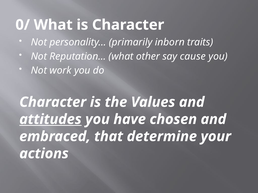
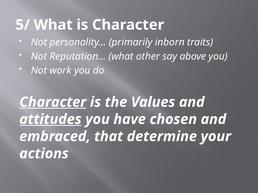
0/: 0/ -> 5/ (23, 25)
cause: cause -> above (193, 56)
Character underline: none -> present (53, 102)
